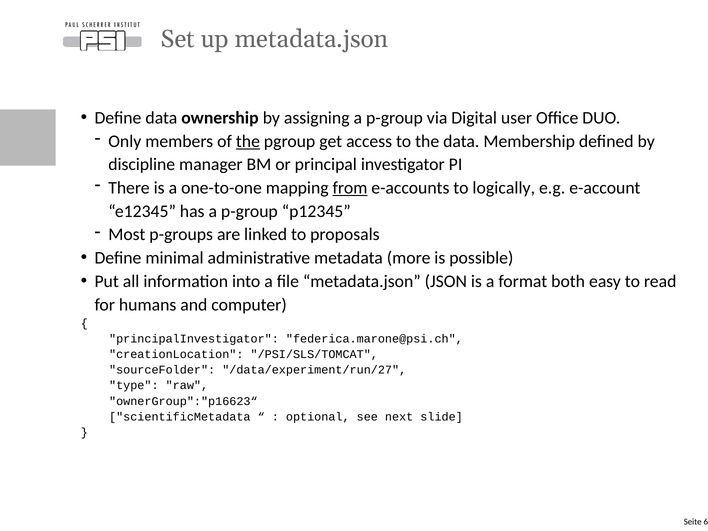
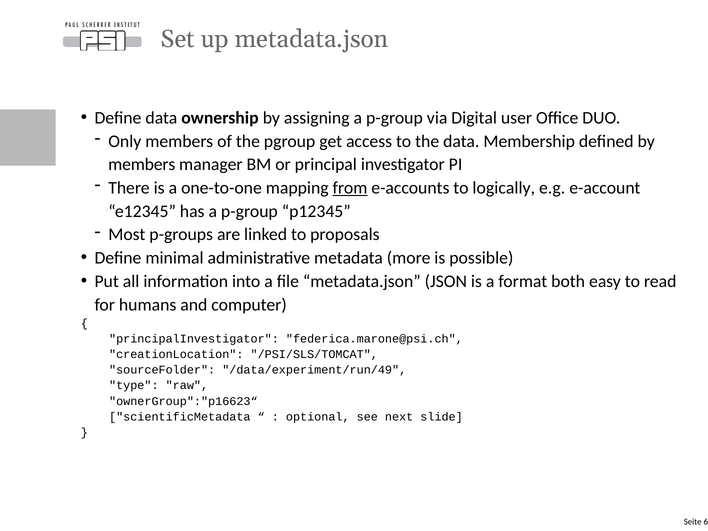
the underline: present -> none (248, 141)
discipline: discipline -> members (142, 165)
/data/experiment/run/27: /data/experiment/run/27 -> /data/experiment/run/49 (314, 370)
